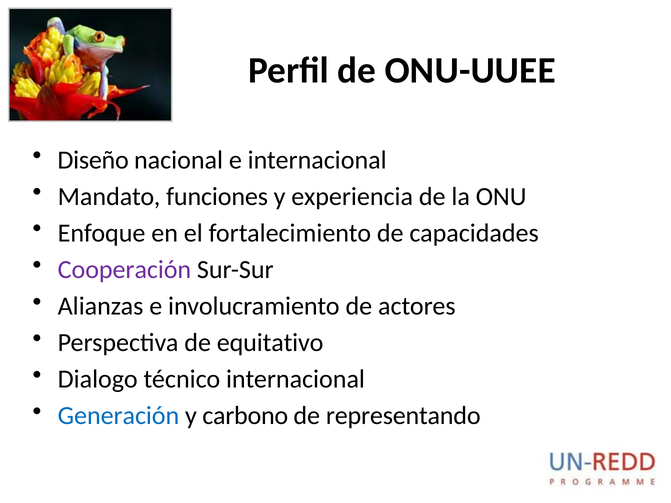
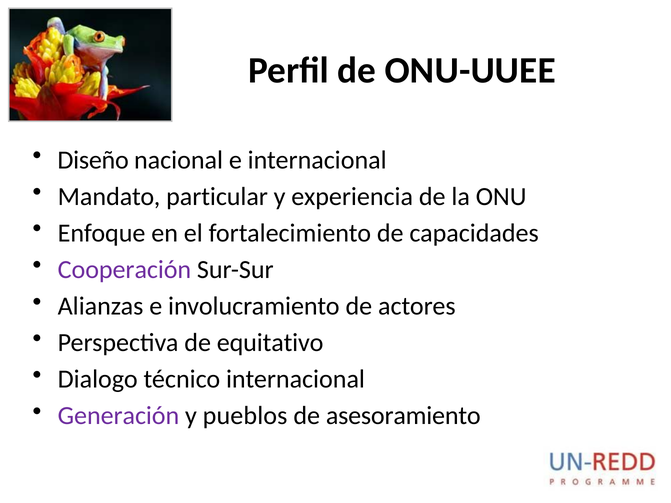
funciones: funciones -> particular (217, 197)
Generación colour: blue -> purple (119, 416)
carbono: carbono -> pueblos (245, 416)
representando: representando -> asesoramiento (403, 416)
